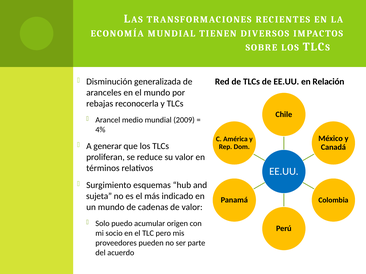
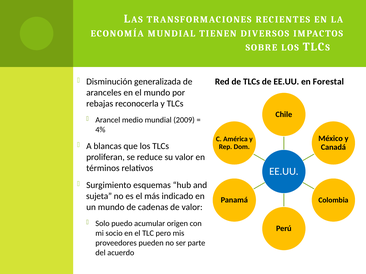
Relación: Relación -> Forestal (328, 82)
generar: generar -> blancas (108, 146)
